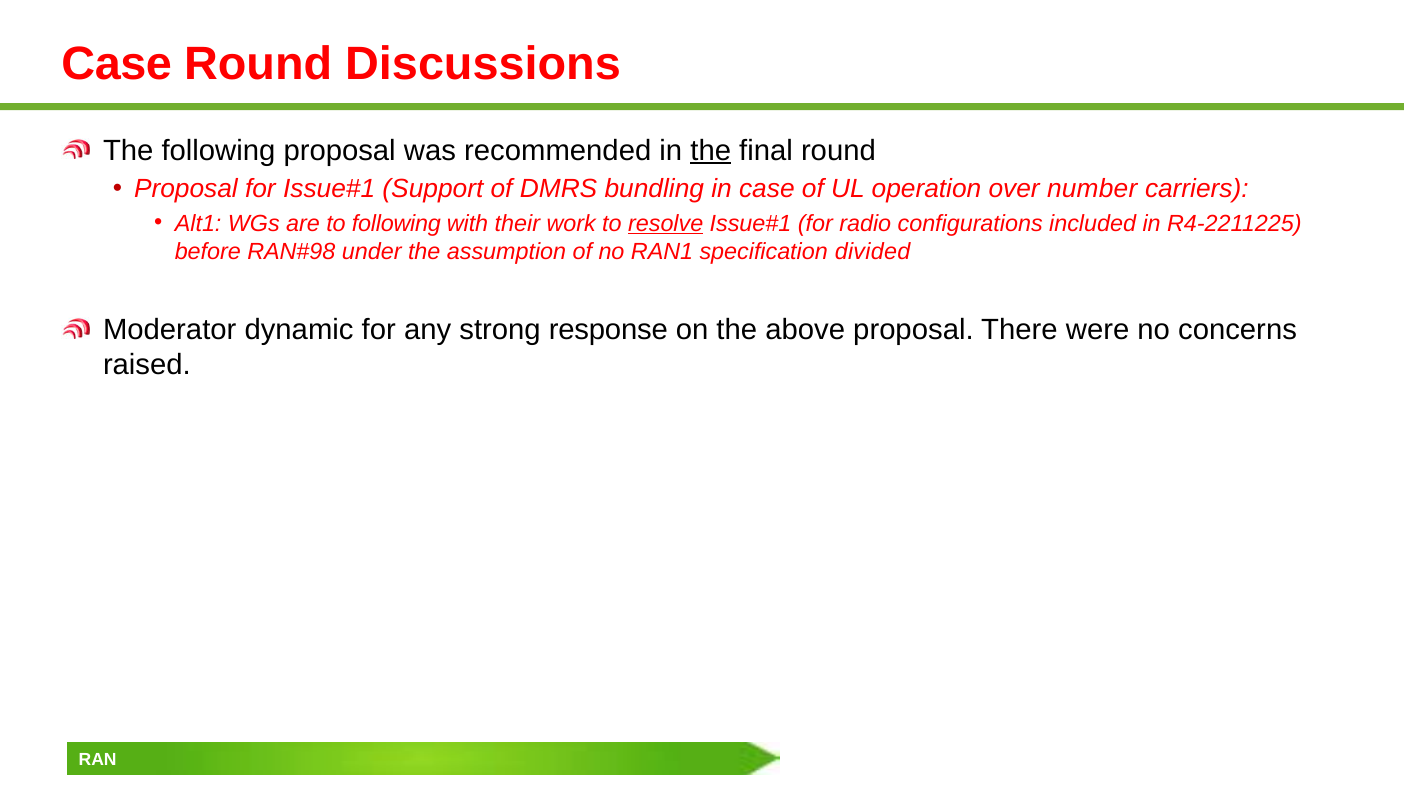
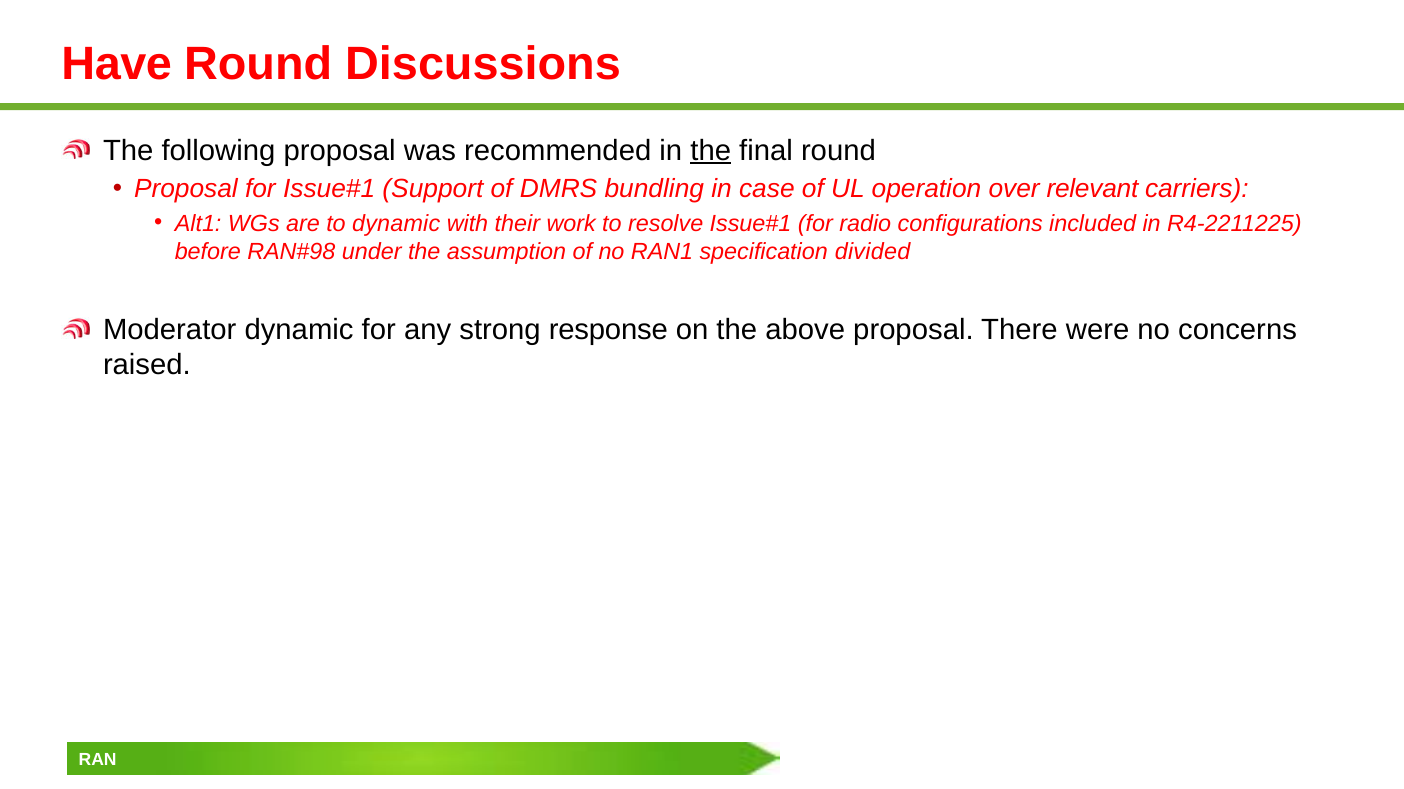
Case: Case -> Have (117, 64)
number: number -> relevant (1092, 189)
to following: following -> dynamic (396, 224)
resolve underline: present -> none (666, 224)
